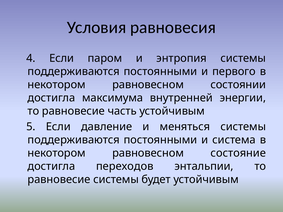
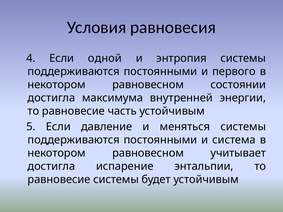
паром: паром -> одной (105, 58)
состояние: состояние -> учитывает (238, 153)
переходов: переходов -> испарение (125, 167)
